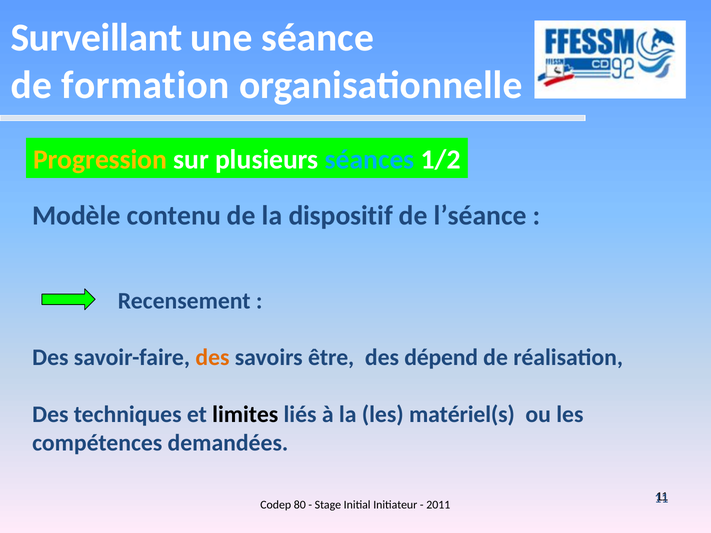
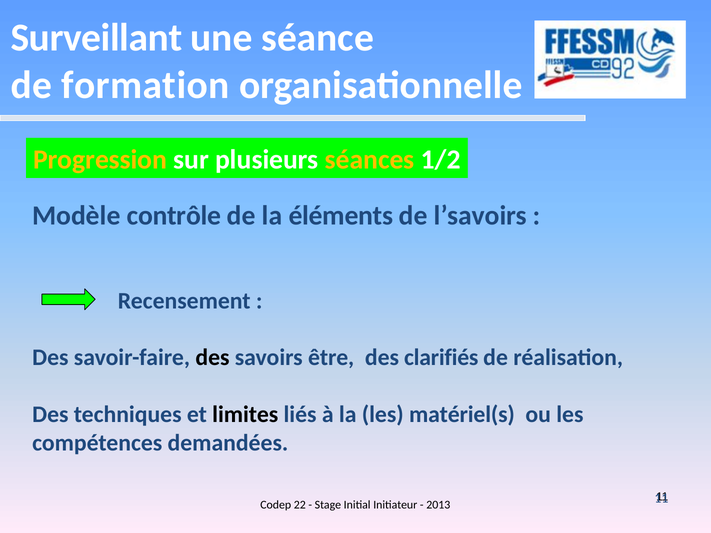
séances colour: light blue -> yellow (370, 160)
contenu: contenu -> contrôle (174, 216)
dispositif: dispositif -> éléments (341, 216)
l’séance: l’séance -> l’savoirs (480, 216)
des colour: orange -> black (212, 358)
dépend: dépend -> clarifiés (441, 358)
80: 80 -> 22 (300, 505)
2011: 2011 -> 2013 (438, 505)
